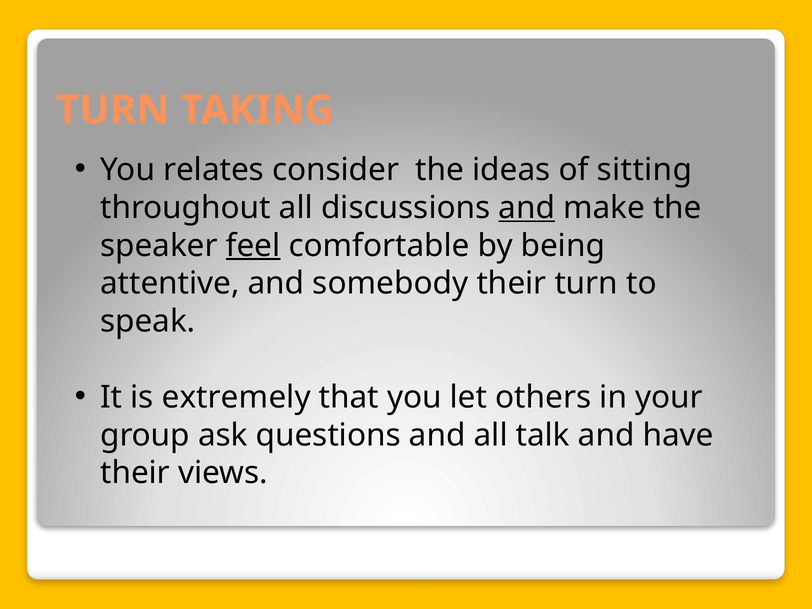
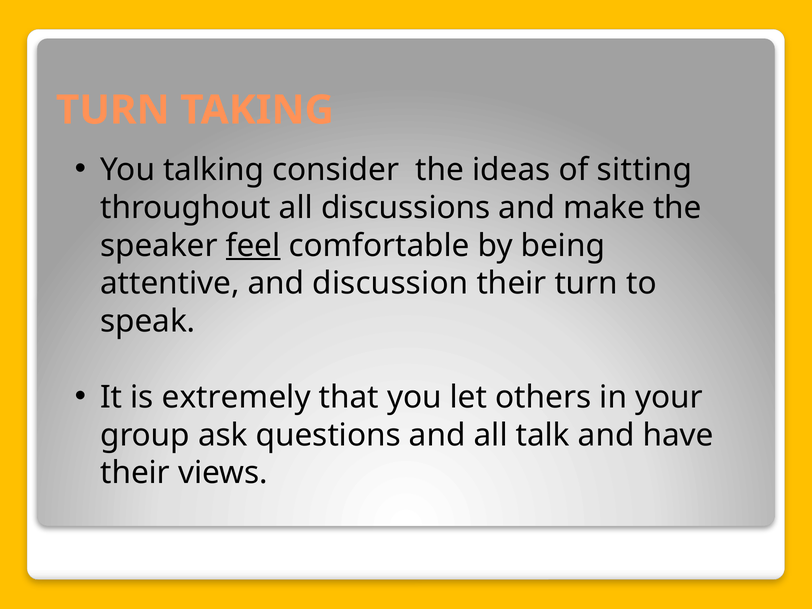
relates: relates -> talking (214, 170)
and underline: present -> none (527, 208)
somebody: somebody -> discussion (390, 283)
